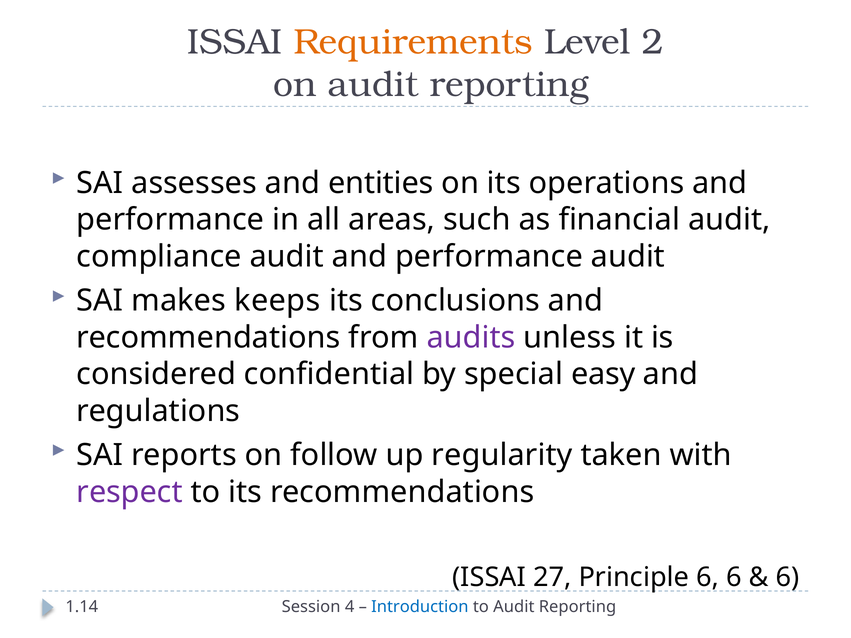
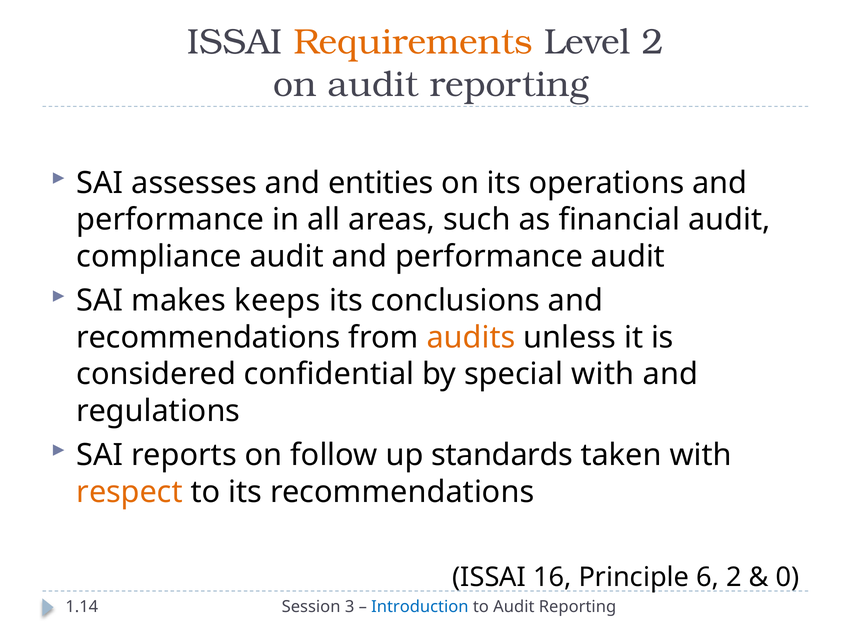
audits colour: purple -> orange (471, 338)
special easy: easy -> with (603, 374)
regularity: regularity -> standards (502, 455)
respect colour: purple -> orange (130, 492)
27: 27 -> 16 (552, 578)
6 6: 6 -> 2 (734, 578)
6: 6 -> 0 (787, 578)
4: 4 -> 3 (350, 607)
